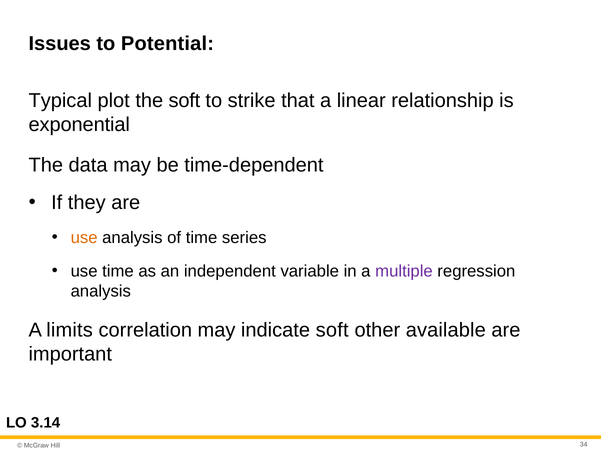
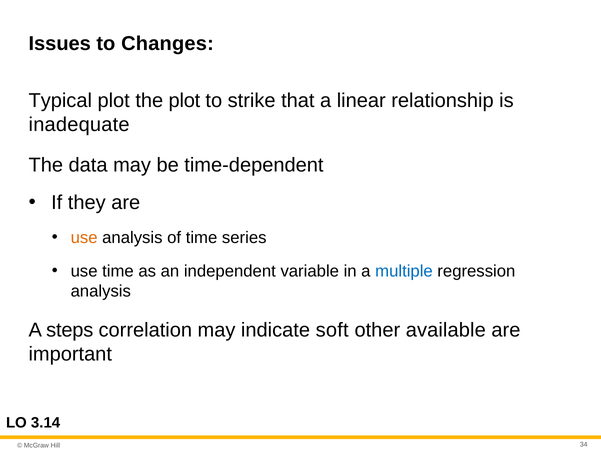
Potential: Potential -> Changes (167, 44)
the soft: soft -> plot (184, 100)
exponential: exponential -> inadequate (79, 124)
multiple colour: purple -> blue (404, 271)
limits: limits -> steps (70, 330)
